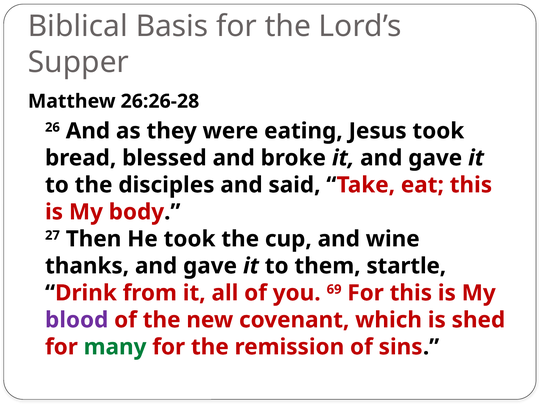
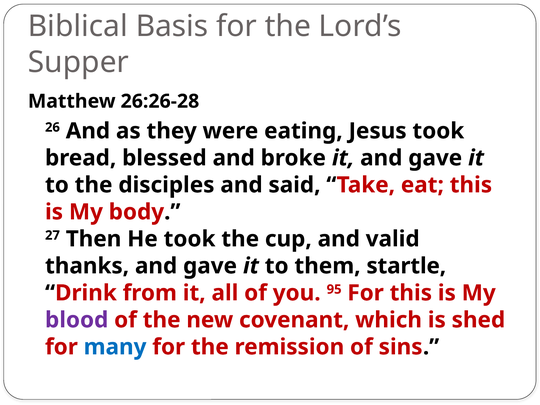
wine: wine -> valid (393, 239)
69: 69 -> 95 (334, 289)
many colour: green -> blue (115, 347)
